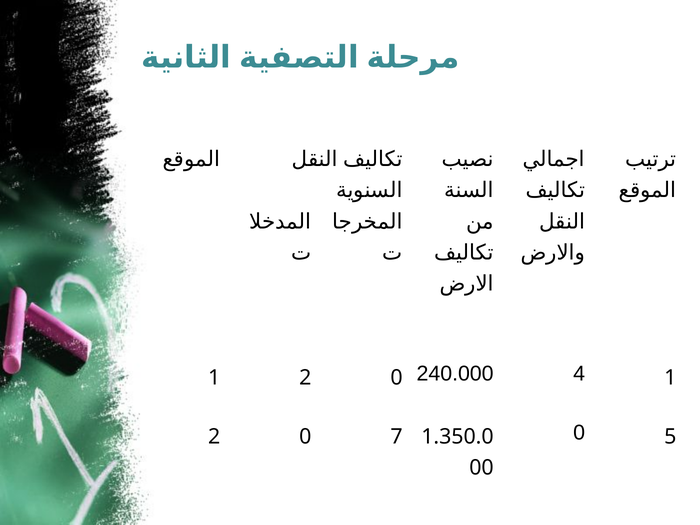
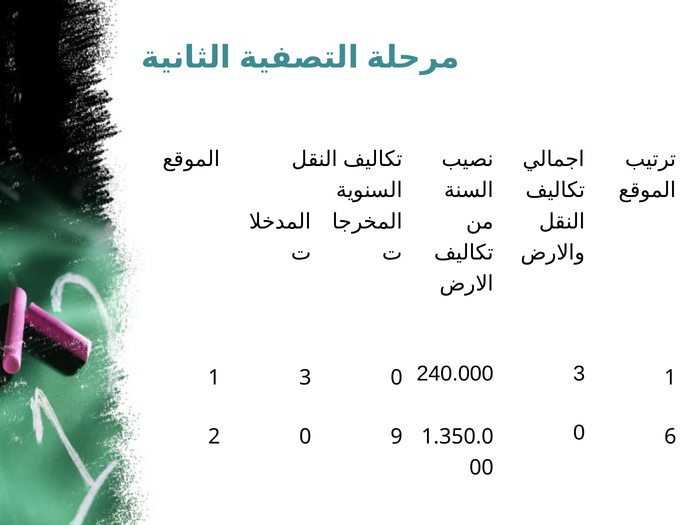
2: 2 -> 3 (305, 378)
240.000 4: 4 -> 3 (579, 374)
5: 5 -> 6 (670, 437)
7: 7 -> 9 (397, 437)
